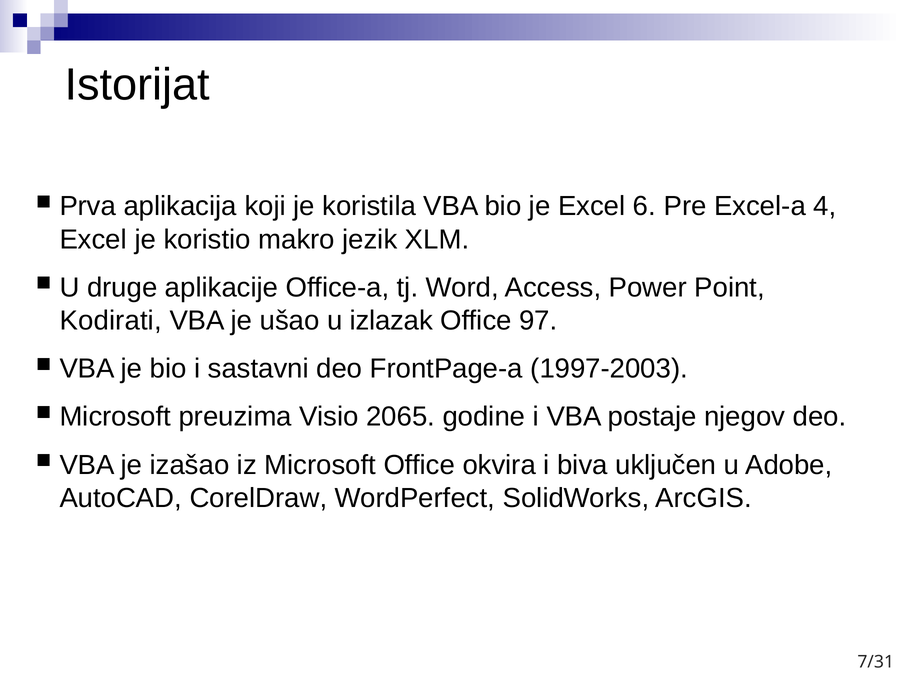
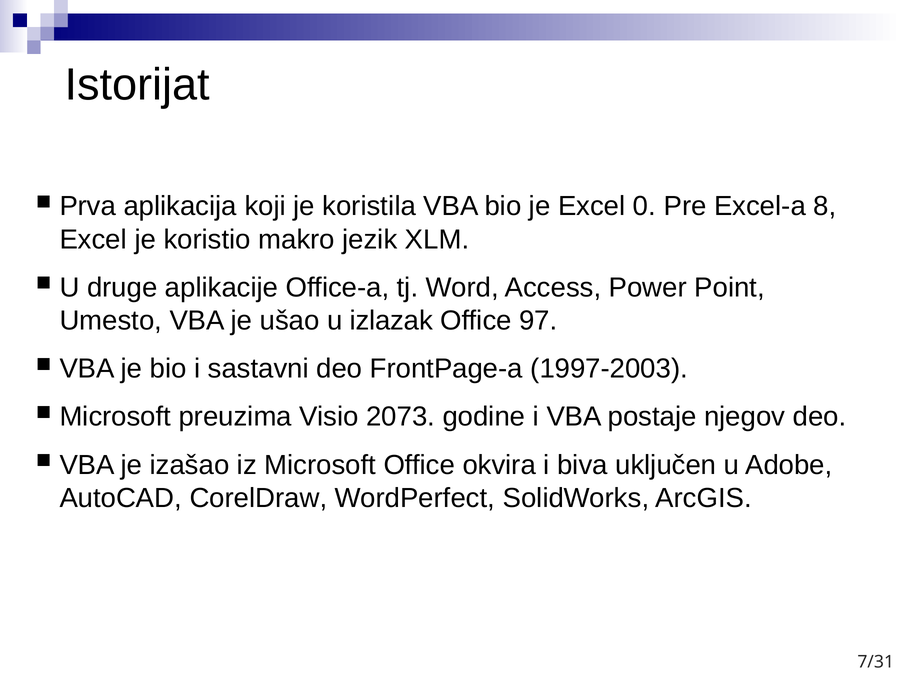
6: 6 -> 0 (644, 206)
4: 4 -> 8 (825, 206)
Kodirati: Kodirati -> Umesto (111, 321)
2065: 2065 -> 2073 (401, 417)
